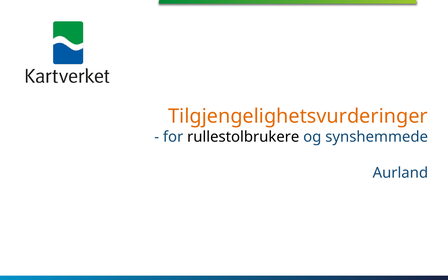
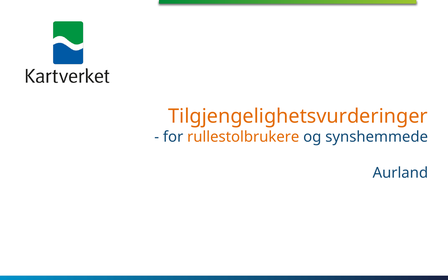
rullestolbrukere colour: black -> orange (243, 137)
